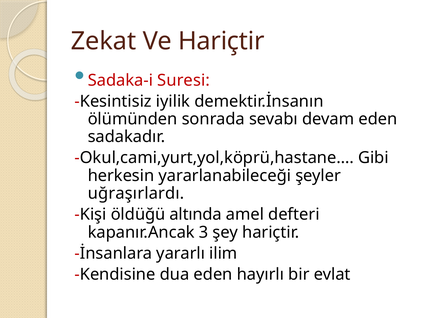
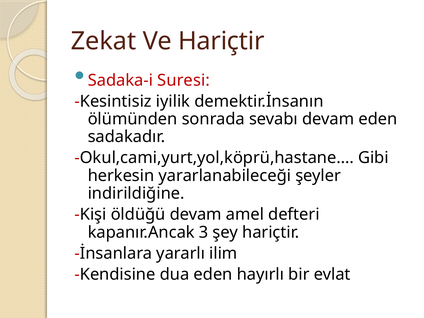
uğraşırlardı: uğraşırlardı -> indirildiğine (136, 193)
öldüğü altında: altında -> devam (196, 214)
